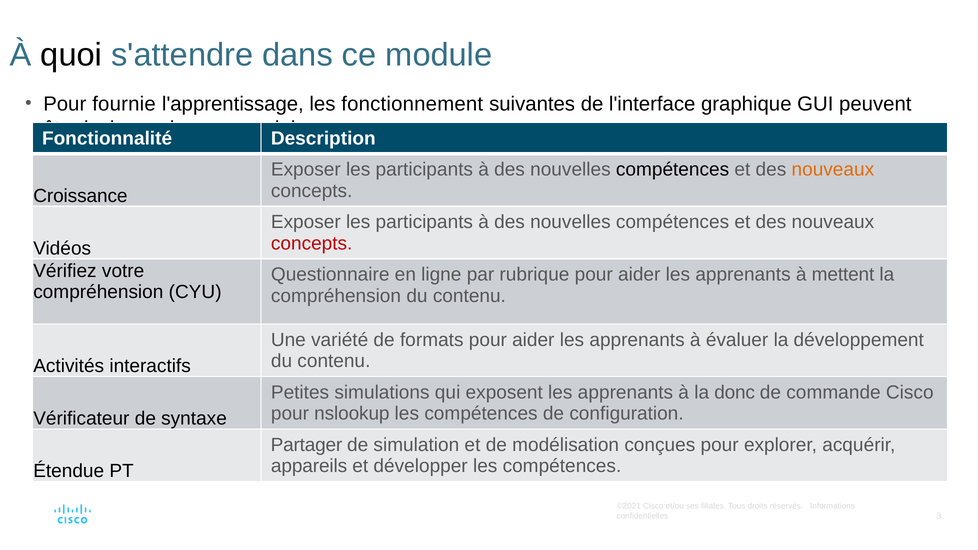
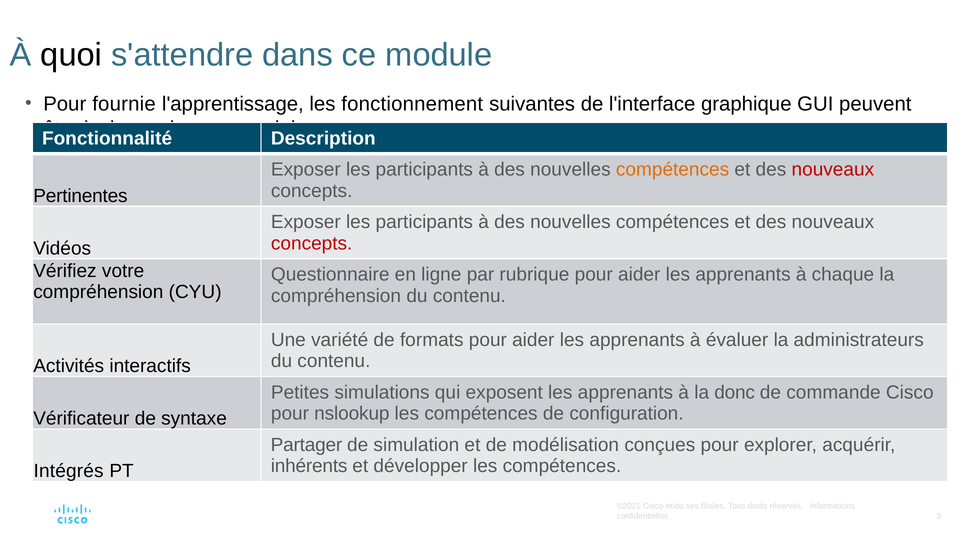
compétences colour: black -> orange (673, 170)
nouveaux colour: orange -> red (833, 170)
Croissance: Croissance -> Pertinentes (80, 196)
mettent: mettent -> chaque (843, 275)
développement: développement -> administrateurs (859, 340)
appareils: appareils -> inhérents (309, 466)
Étendue: Étendue -> Intégrés (69, 471)
